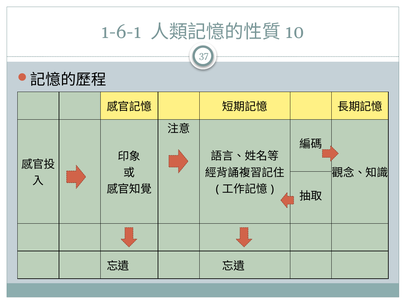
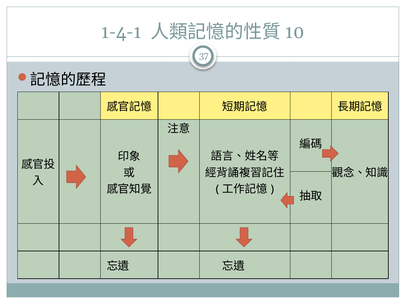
1-6-1: 1-6-1 -> 1-4-1 (121, 32)
